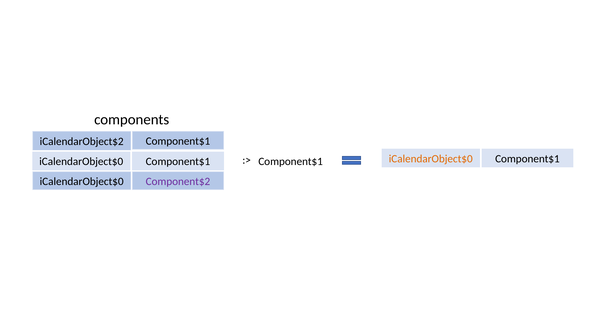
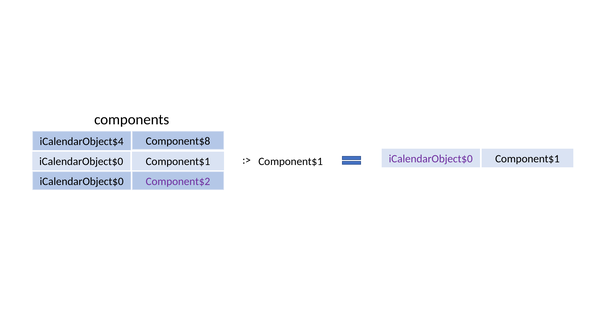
Component$1: Component$1 -> Component$8 (178, 141)
iCalendarObject$2: iCalendarObject$2 -> iCalendarObject$4 (82, 142)
iCalendarObject$0 colour: orange -> purple (431, 159)
